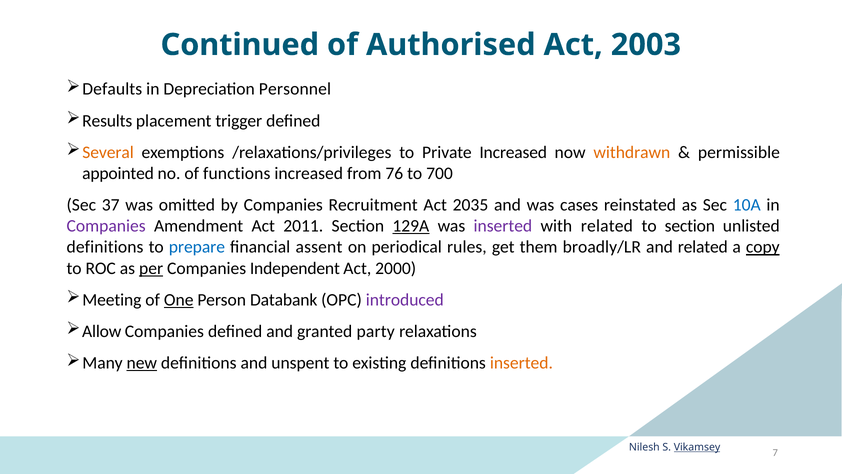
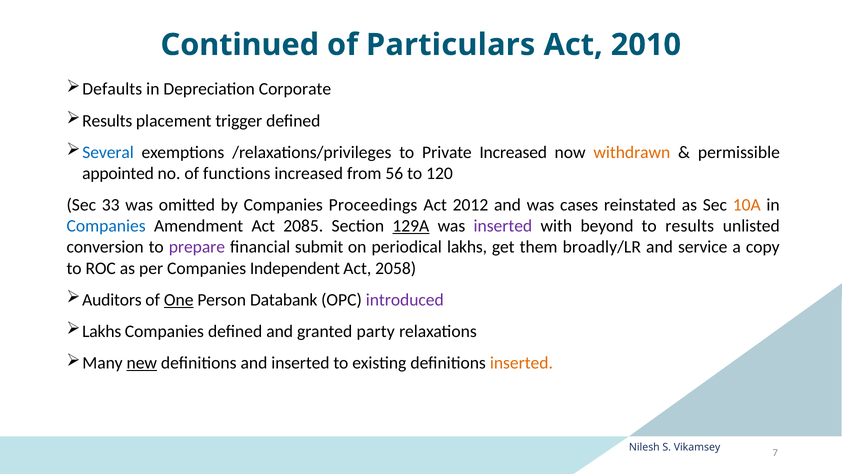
Authorised: Authorised -> Particulars (451, 45)
2003: 2003 -> 2010 (646, 45)
Personnel: Personnel -> Corporate (295, 89)
Several colour: orange -> blue (108, 152)
76: 76 -> 56 (394, 173)
700: 700 -> 120 (440, 173)
37: 37 -> 33 (111, 205)
Recruitment: Recruitment -> Proceedings (373, 205)
2035: 2035 -> 2012 (470, 205)
10A colour: blue -> orange (747, 205)
Companies colour: purple -> blue (106, 226)
2011: 2011 -> 2085 (303, 226)
with related: related -> beyond (607, 226)
to section: section -> results (690, 226)
definitions: definitions -> conversion (105, 247)
prepare colour: blue -> purple (197, 247)
assent: assent -> submit (319, 247)
periodical rules: rules -> lakhs (467, 247)
and related: related -> service (703, 247)
copy underline: present -> none (763, 247)
per underline: present -> none (151, 268)
2000: 2000 -> 2058 (396, 268)
Meeting: Meeting -> Auditors (112, 300)
Allow: Allow -> Lakhs (102, 331)
and unspent: unspent -> inserted (300, 363)
Vikamsey underline: present -> none (697, 447)
